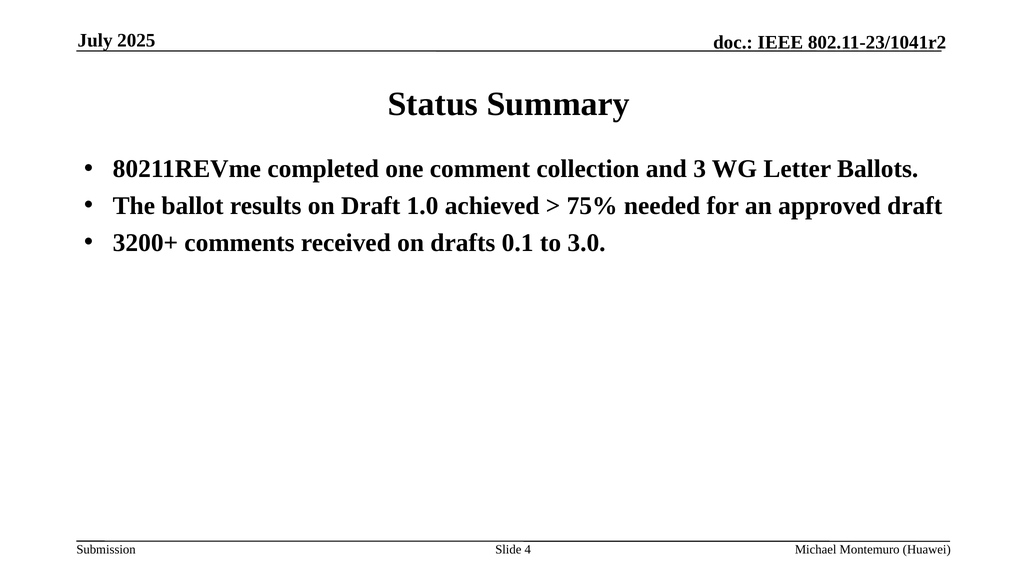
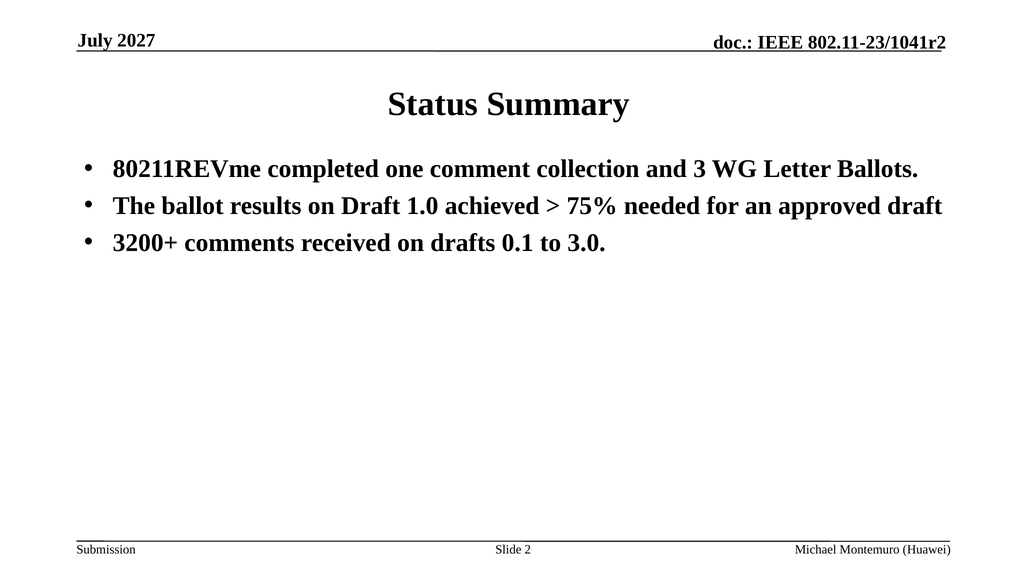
2025: 2025 -> 2027 (136, 40)
4: 4 -> 2 (528, 549)
